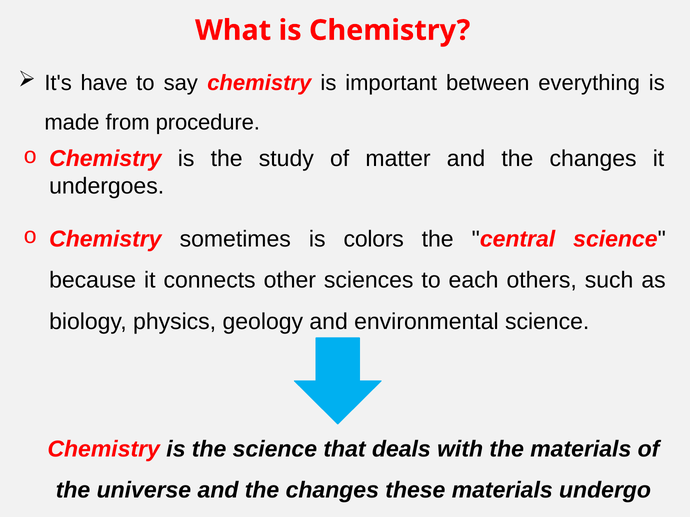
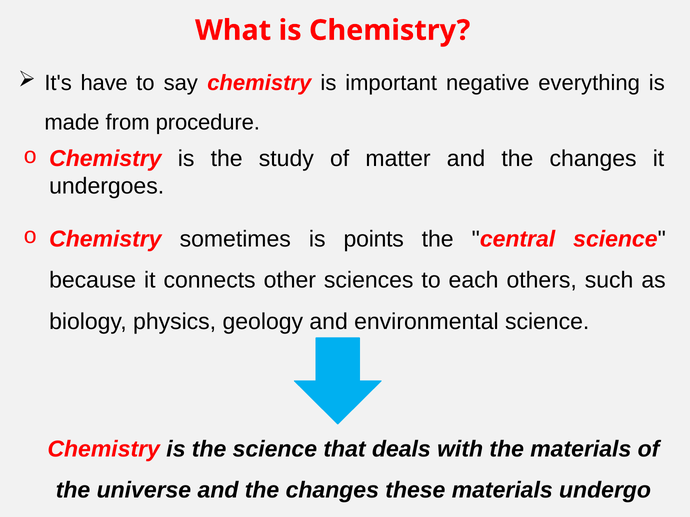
between: between -> negative (488, 83)
colors: colors -> points (374, 239)
